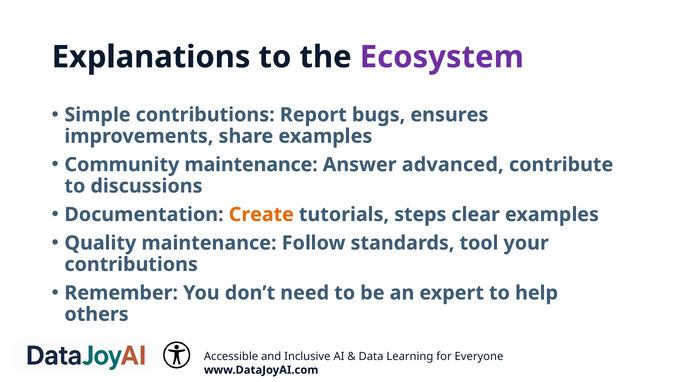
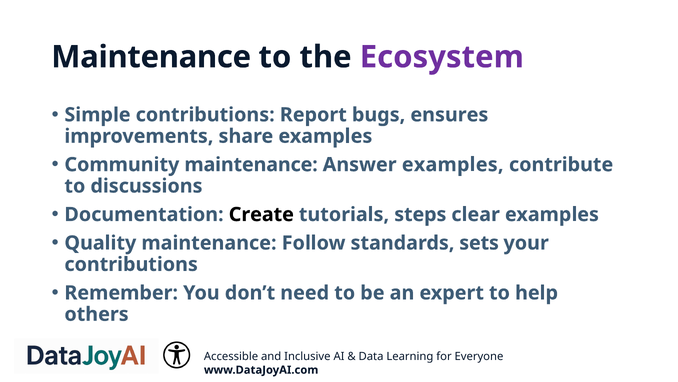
Explanations: Explanations -> Maintenance (151, 57)
Answer advanced: advanced -> examples (453, 164)
Create colour: orange -> black (261, 214)
tool: tool -> sets (479, 243)
